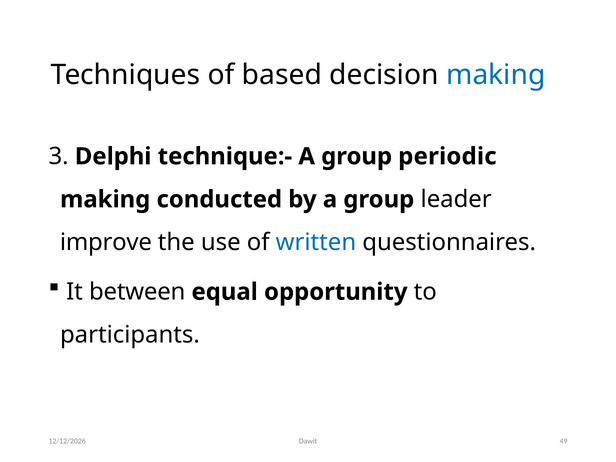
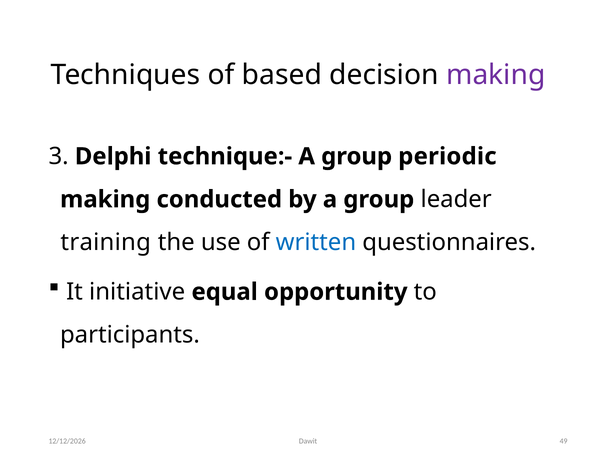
making colour: blue -> purple (496, 75)
improve: improve -> training (106, 242)
between: between -> initiative (137, 292)
